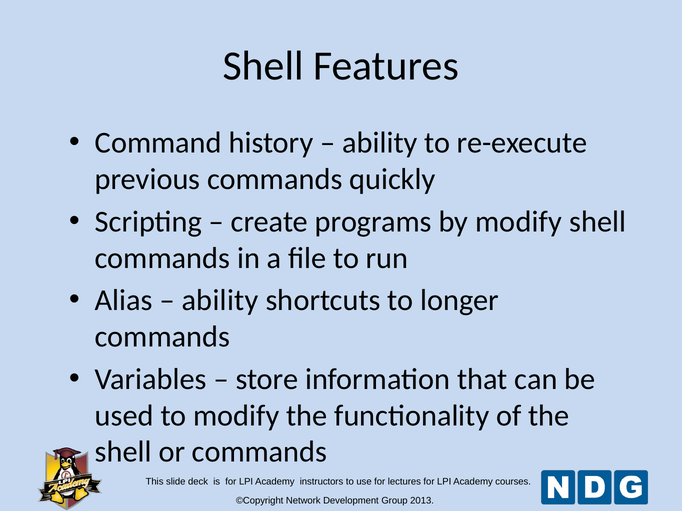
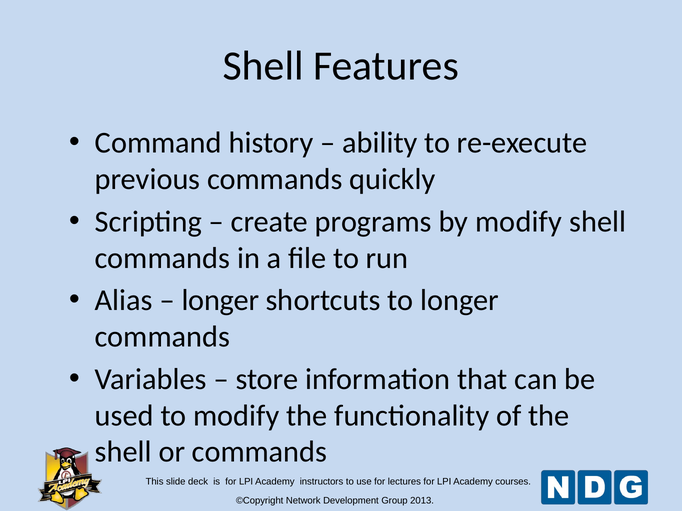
ability: ability -> longer (220, 301)
